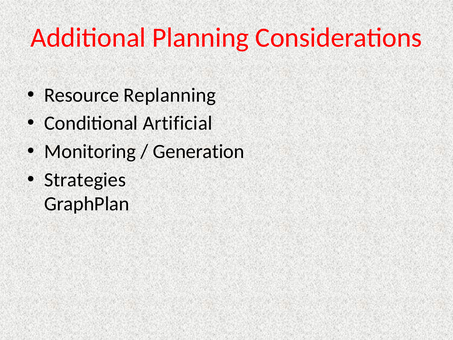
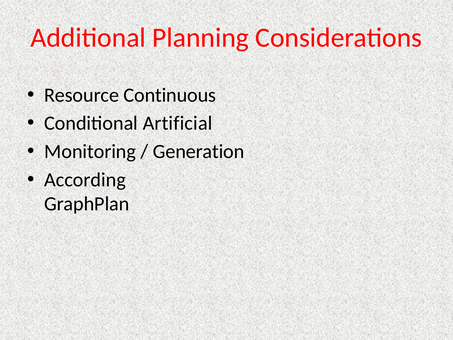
Replanning: Replanning -> Continuous (170, 95)
Strategies: Strategies -> According (85, 180)
